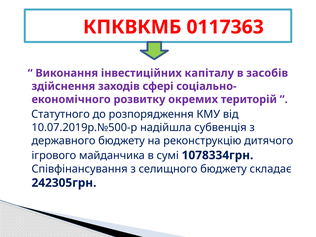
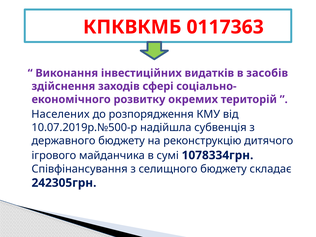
капіталу: капіталу -> видатків (209, 73)
Статутного: Статутного -> Населених (60, 114)
